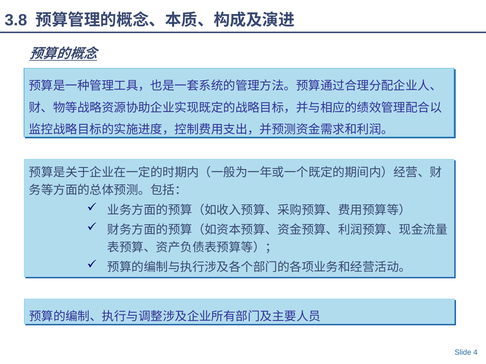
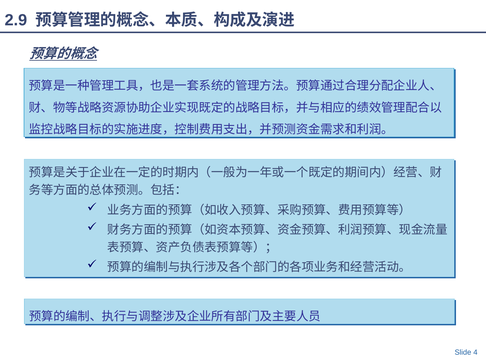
3.8: 3.8 -> 2.9 (16, 20)
